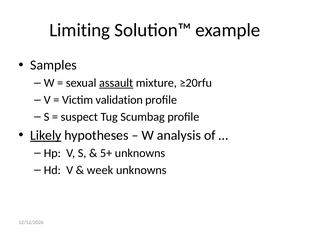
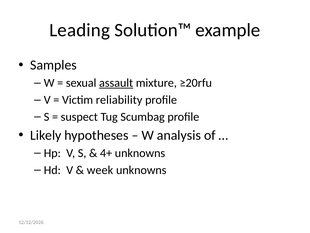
Limiting: Limiting -> Leading (80, 30)
validation: validation -> reliability (119, 100)
Likely underline: present -> none (46, 135)
5+: 5+ -> 4+ (106, 153)
